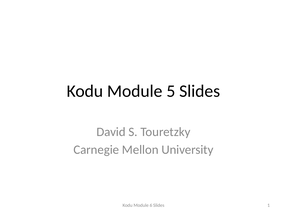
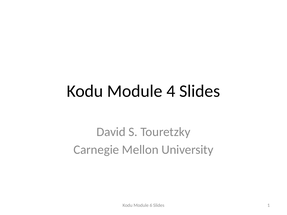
5: 5 -> 4 (171, 91)
